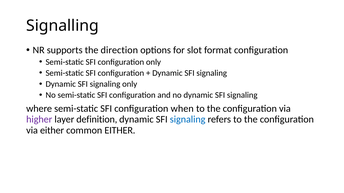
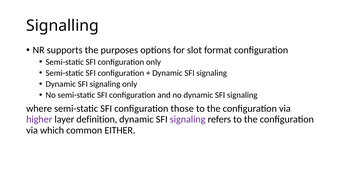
direction: direction -> purposes (119, 50)
when: when -> those (182, 109)
signaling colour: blue -> purple (188, 120)
via either: either -> which (52, 131)
